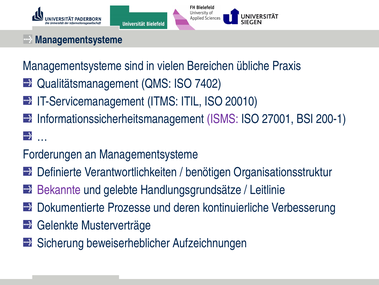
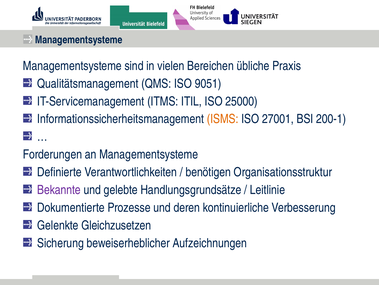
7402: 7402 -> 9051 (208, 83)
20010: 20010 -> 25000 (242, 101)
ISMS colour: purple -> orange (223, 119)
Musterverträge: Musterverträge -> Gleichzusetzen (116, 225)
